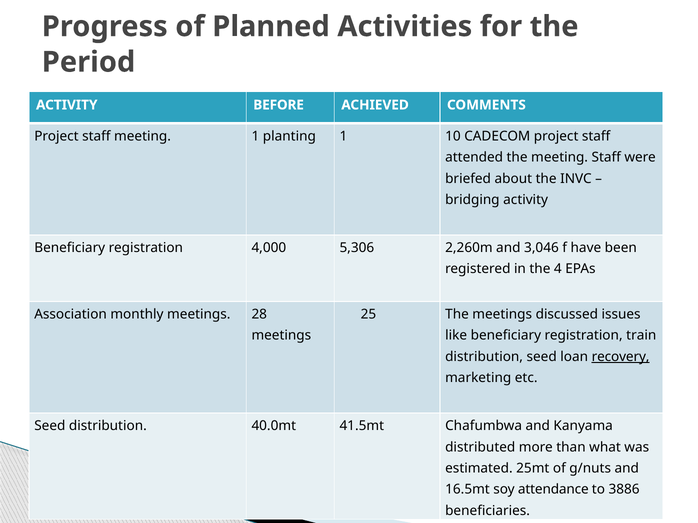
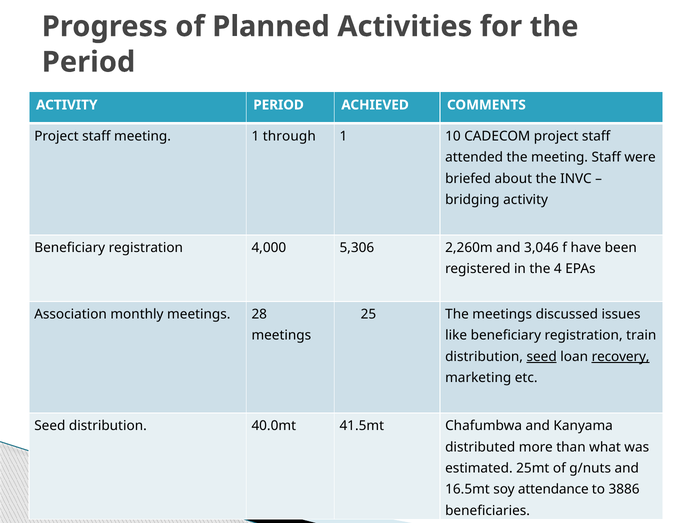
ACTIVITY BEFORE: BEFORE -> PERIOD (279, 105)
planting: planting -> through (289, 136)
seed underline: none -> present (542, 357)
